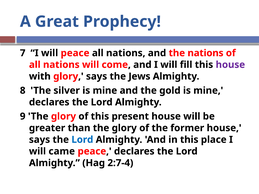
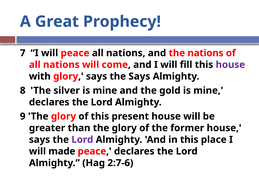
the Jews: Jews -> Says (139, 76)
Lord colour: blue -> purple (82, 140)
came: came -> made (62, 151)
2:7-4: 2:7-4 -> 2:7-6 (120, 163)
